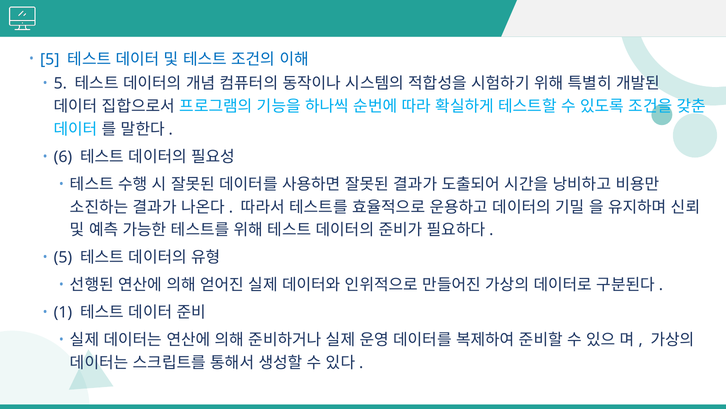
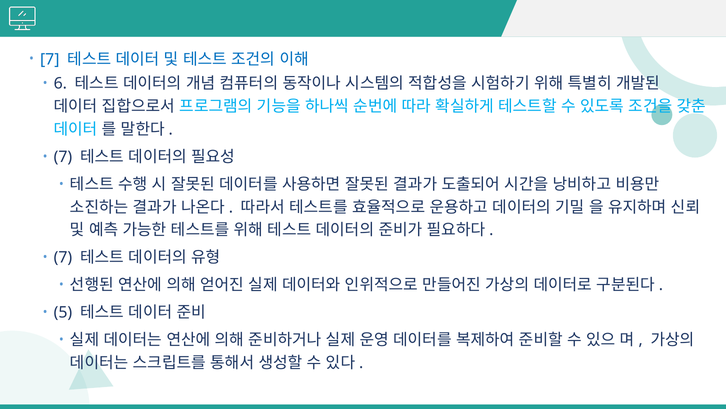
5: 5 -> 7 (50, 59)
5: 5 -> 6 (60, 84)
6: 6 -> 7 (63, 157)
5: 5 -> 7 (63, 257)
1: 1 -> 5 (63, 312)
